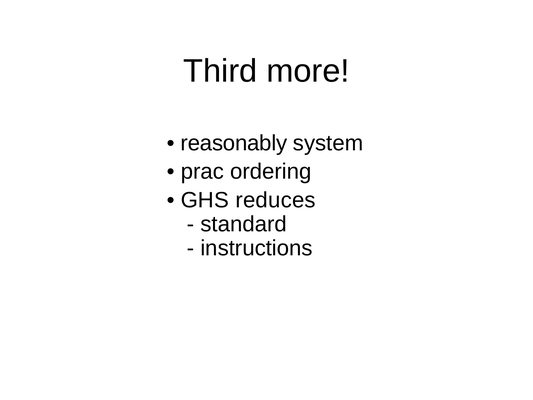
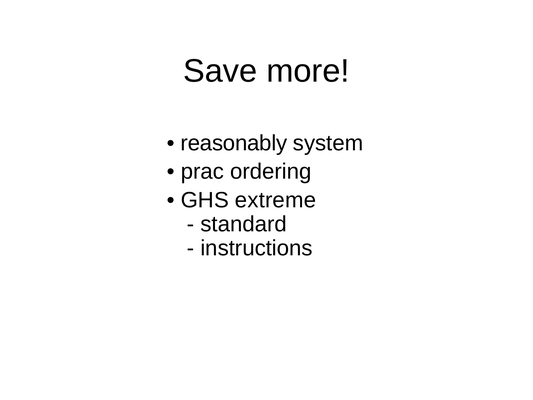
Third: Third -> Save (220, 71)
reduces: reduces -> extreme (276, 200)
